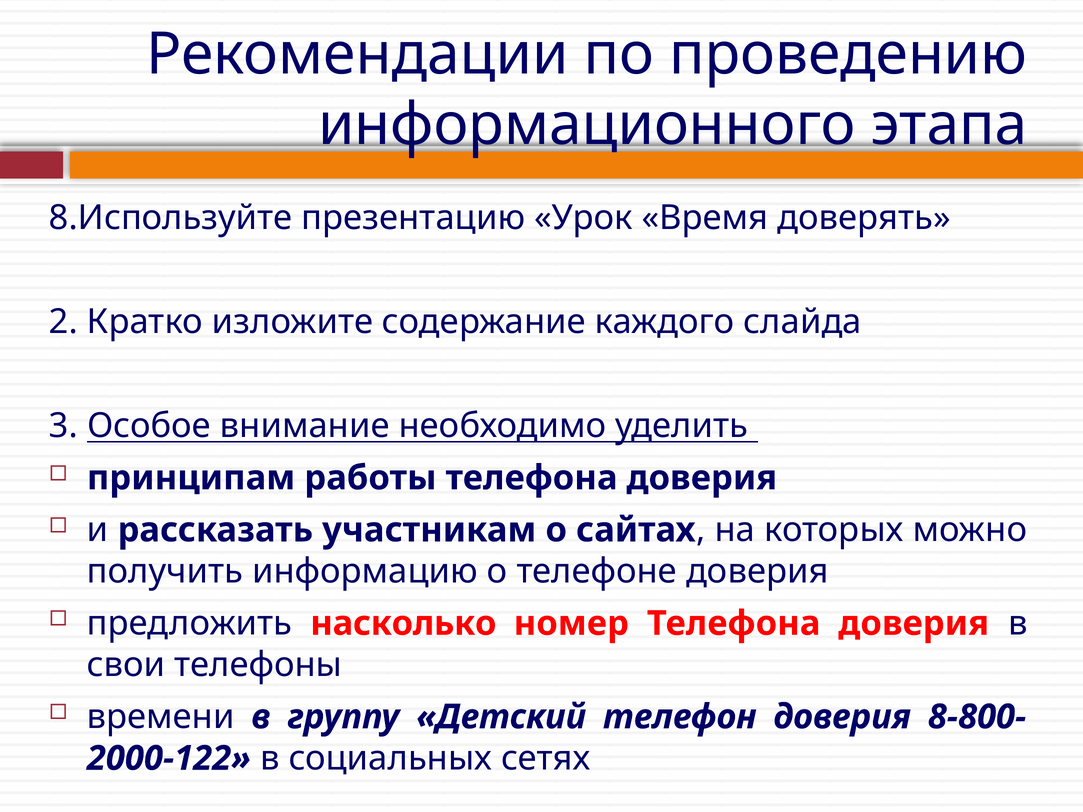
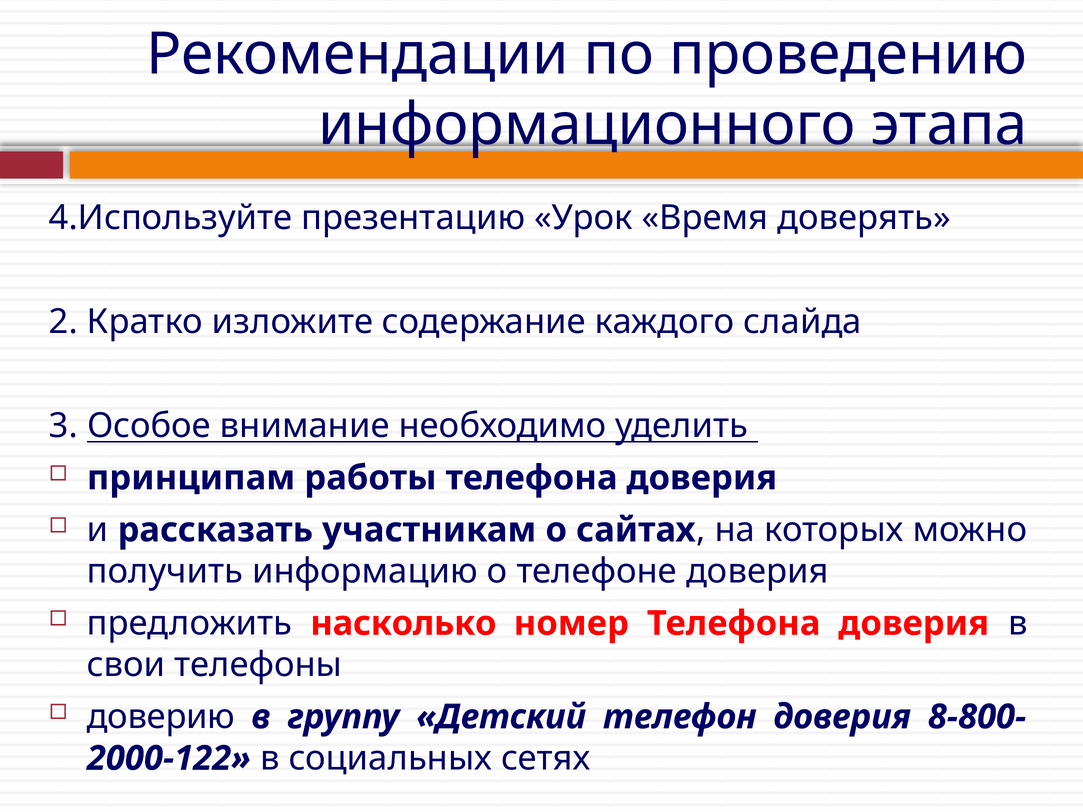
8.Используйте: 8.Используйте -> 4.Используйте (171, 218)
времени: времени -> доверию (161, 717)
